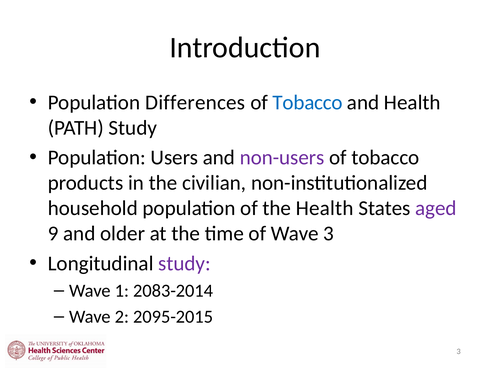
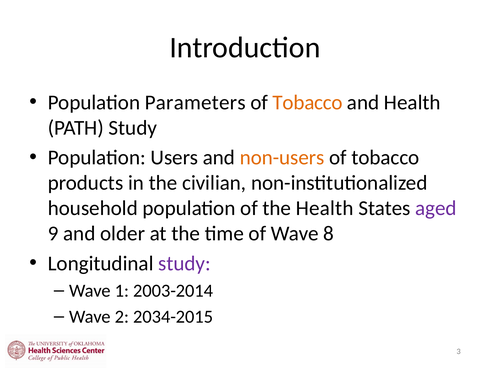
Differences: Differences -> Parameters (195, 102)
Tobacco colour: blue -> orange (308, 102)
non-users colour: purple -> orange (282, 157)
Wave 3: 3 -> 8 (329, 233)
2083-2014: 2083-2014 -> 2003-2014 (173, 290)
2095-2015: 2095-2015 -> 2034-2015 (173, 316)
